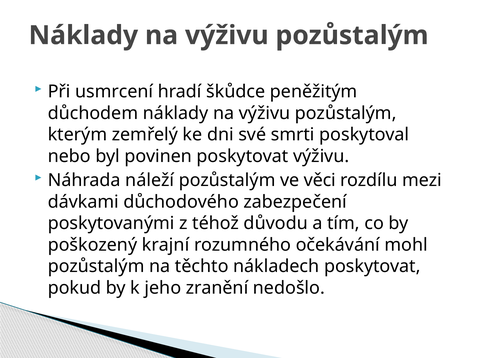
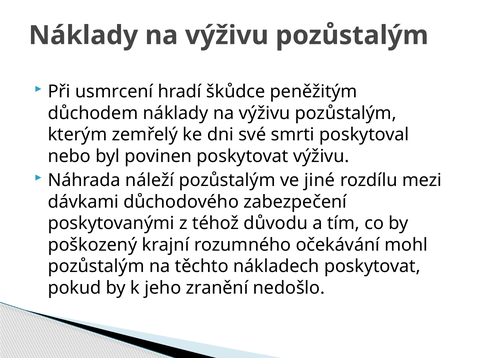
věci: věci -> jiné (320, 181)
